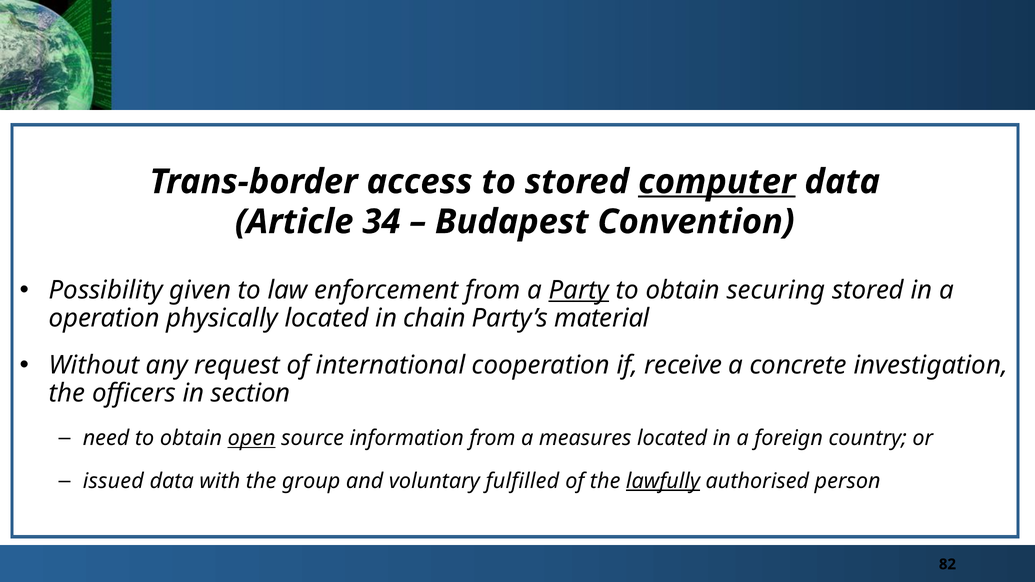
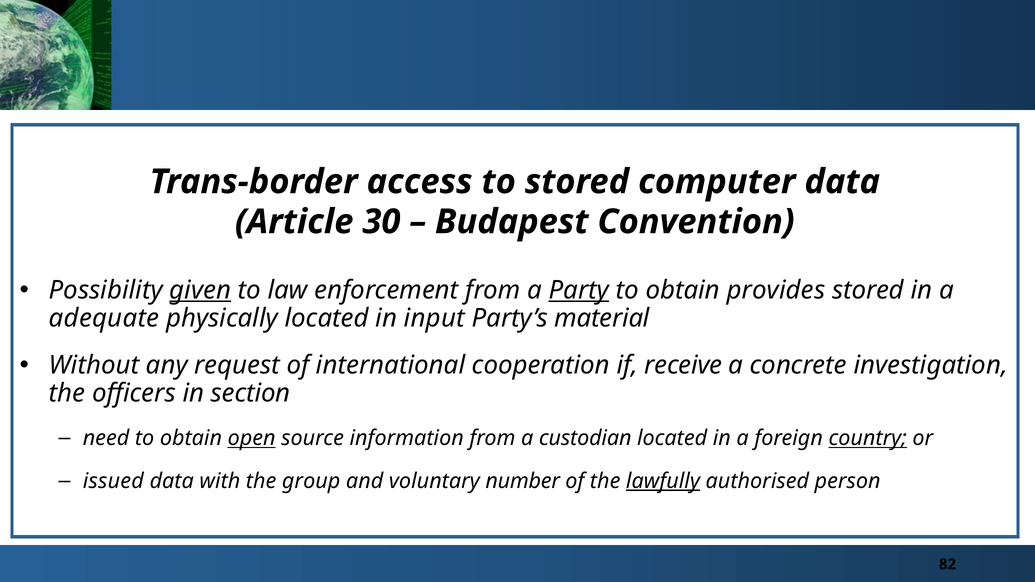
computer underline: present -> none (717, 182)
34: 34 -> 30 (381, 222)
given underline: none -> present (200, 290)
securing: securing -> provides (776, 290)
operation: operation -> adequate (104, 318)
chain: chain -> input (434, 318)
measures: measures -> custodian (585, 438)
country underline: none -> present (868, 438)
fulfilled: fulfilled -> number (523, 481)
